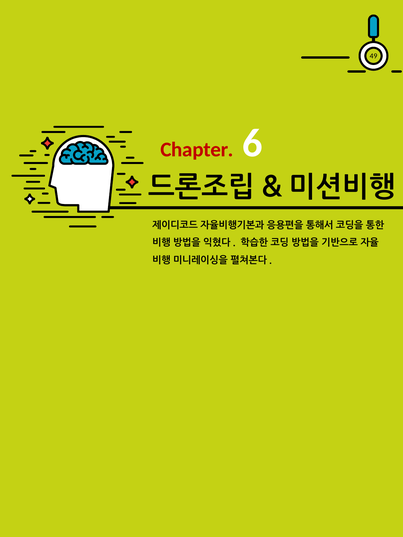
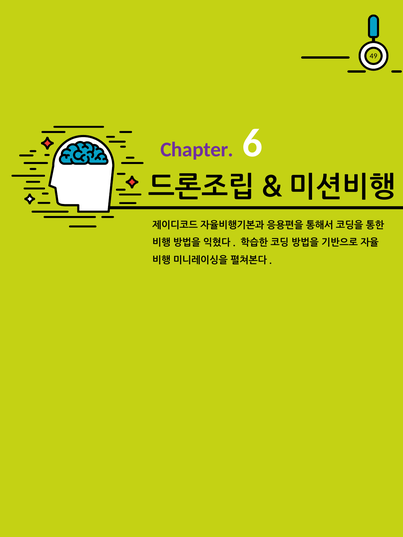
Chapter colour: red -> purple (197, 150)
